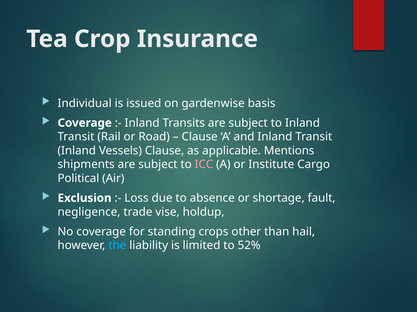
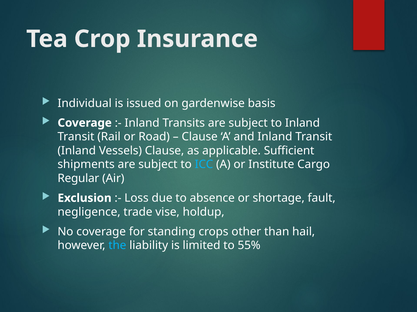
Mentions: Mentions -> Sufficient (289, 151)
ICC colour: pink -> light blue (204, 165)
Political: Political -> Regular (78, 179)
52%: 52% -> 55% (249, 246)
